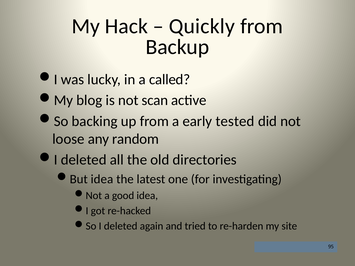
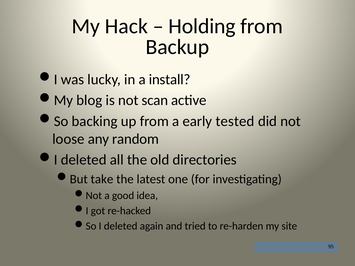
Quickly: Quickly -> Holding (202, 26)
called: called -> install (170, 80)
But idea: idea -> take (102, 179)
